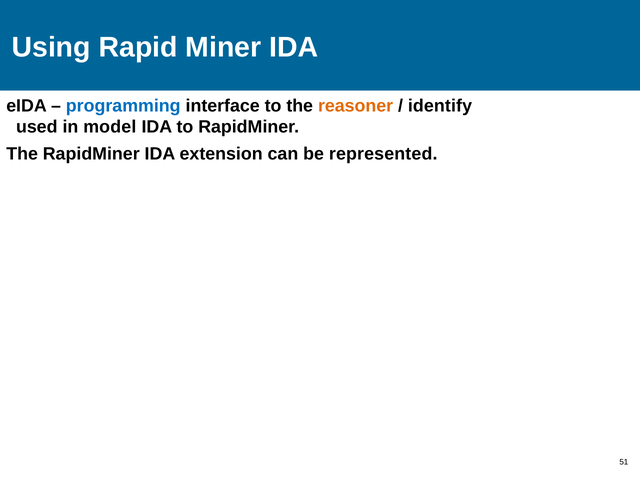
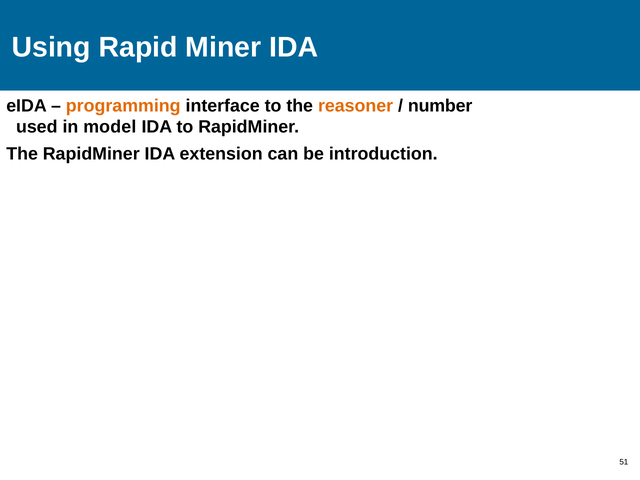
programming colour: blue -> orange (123, 106)
identify: identify -> number (440, 106)
represented: represented -> introduction (383, 154)
